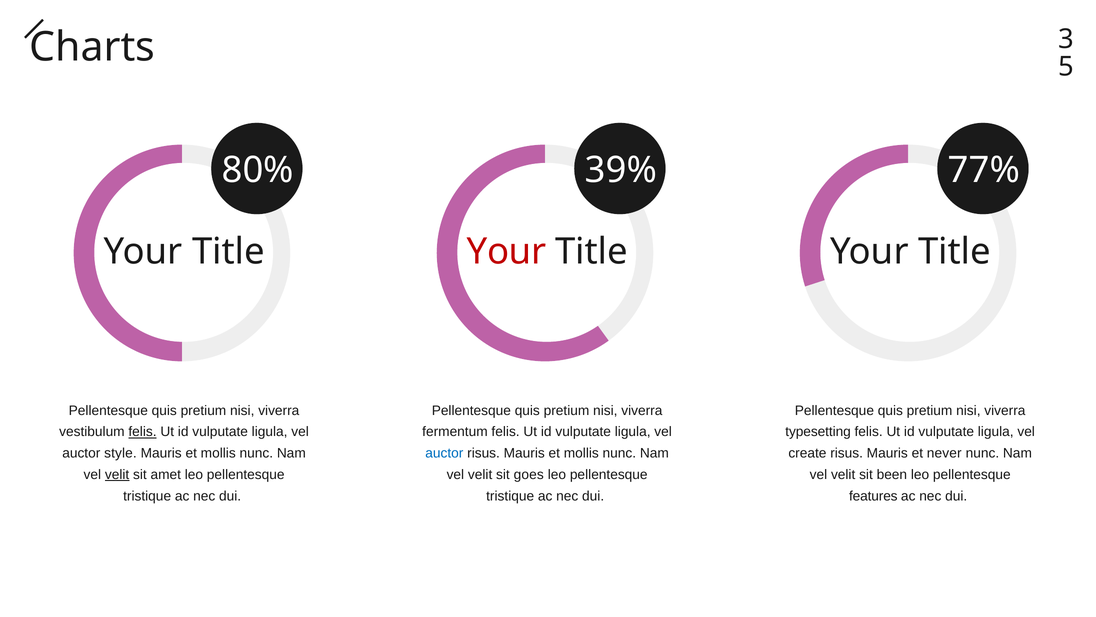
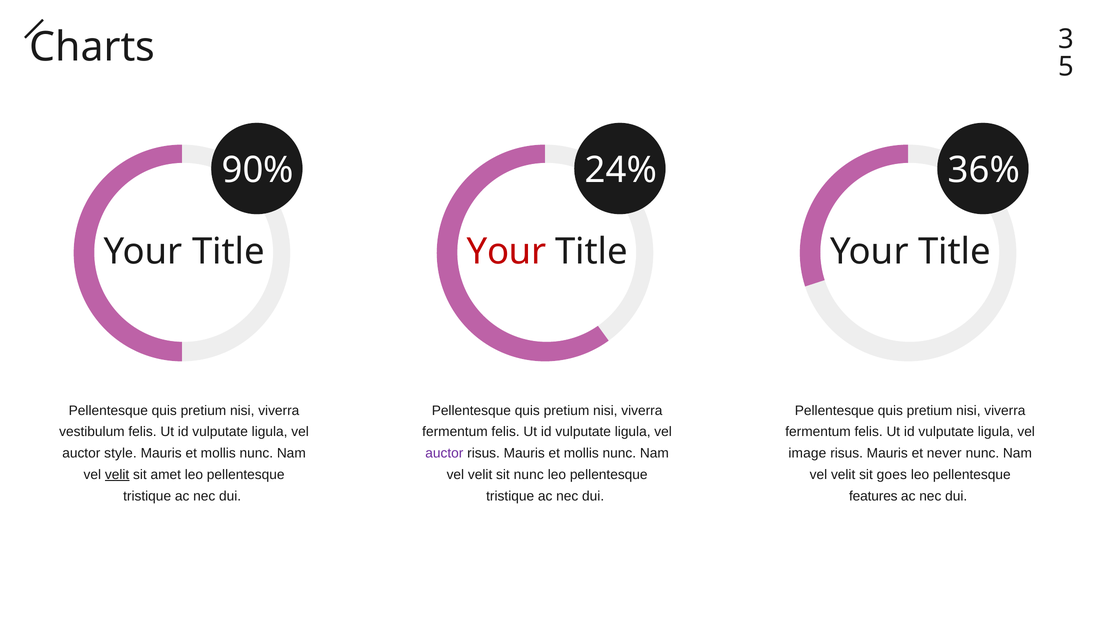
80%: 80% -> 90% (258, 170)
39%: 39% -> 24% (621, 170)
77%: 77% -> 36% (984, 170)
felis underline: present -> none (143, 432)
typesetting: typesetting -> fermentum (818, 432)
auctor colour: blue -> purple (444, 453)
create: create -> image (807, 453)
sit goes: goes -> nunc (529, 474)
been: been -> goes (892, 474)
